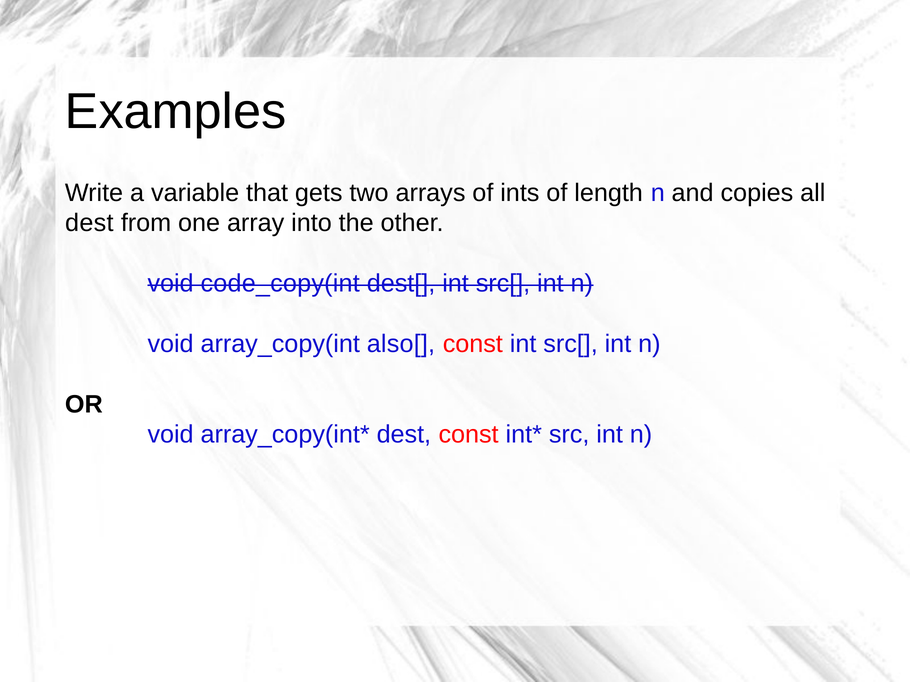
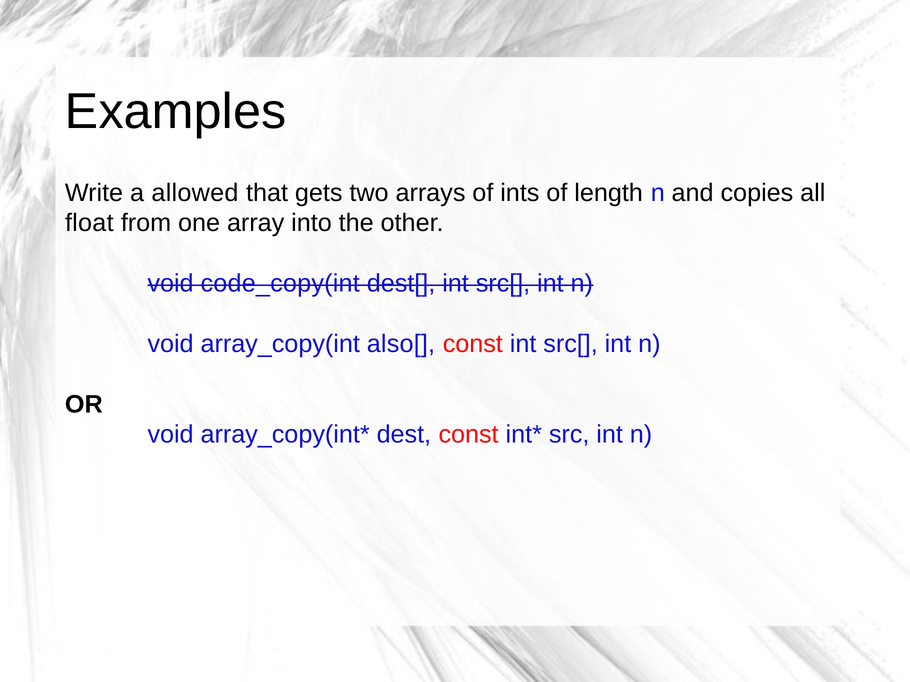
variable: variable -> allowed (195, 193)
dest: dest -> float (89, 223)
